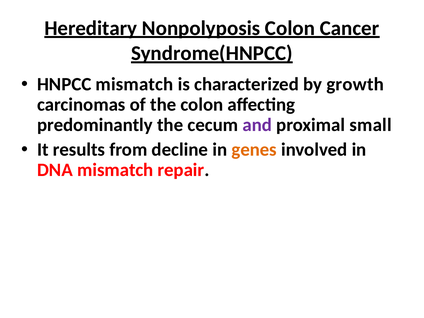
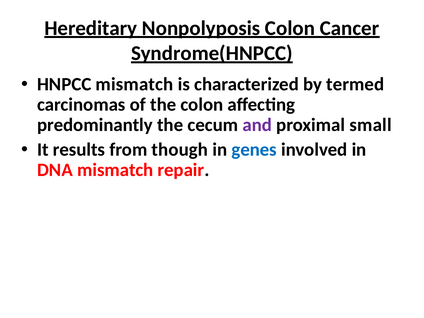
growth: growth -> termed (355, 84)
decline: decline -> though (180, 149)
genes colour: orange -> blue (254, 149)
